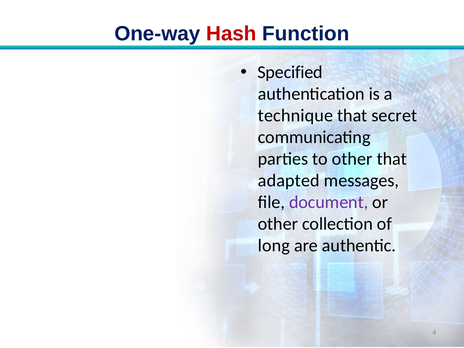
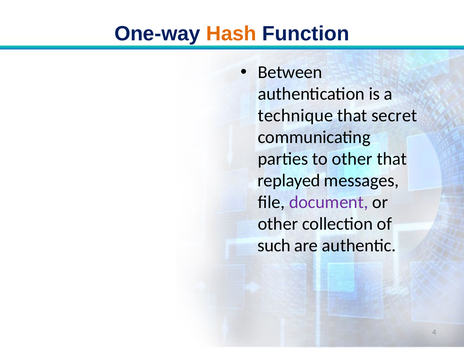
Hash colour: red -> orange (231, 34)
Specified: Specified -> Between (290, 72)
adapted: adapted -> replayed (289, 181)
long: long -> such (274, 246)
